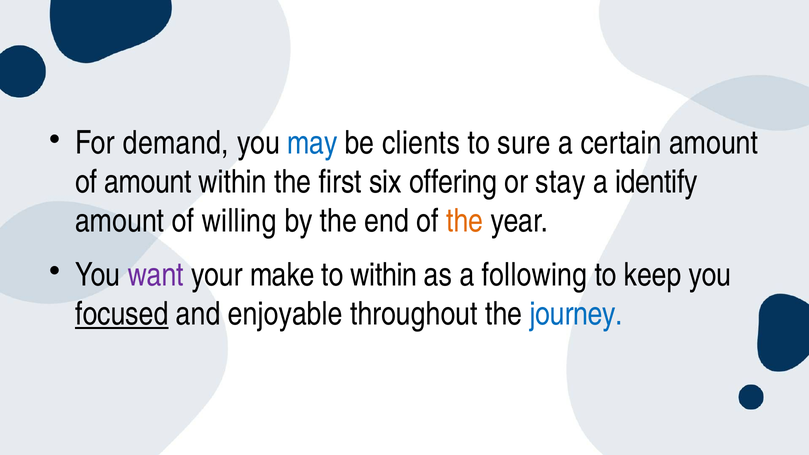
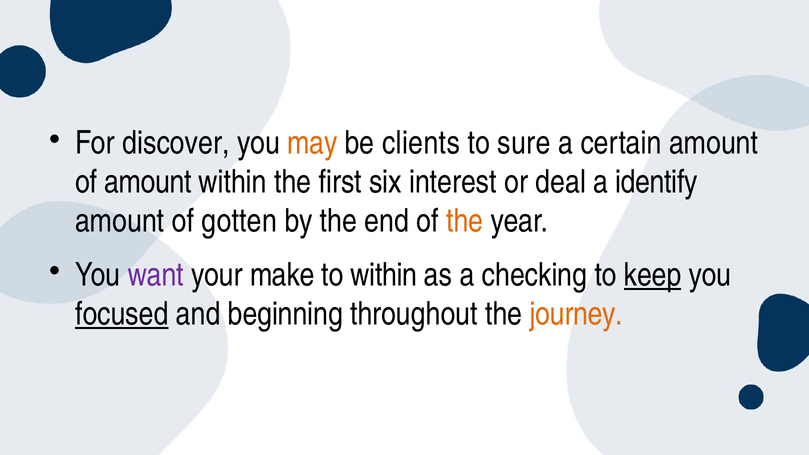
demand: demand -> discover (176, 143)
may colour: blue -> orange (312, 143)
offering: offering -> interest (453, 182)
stay: stay -> deal (561, 182)
willing: willing -> gotten (239, 221)
following: following -> checking (535, 275)
keep underline: none -> present (653, 275)
enjoyable: enjoyable -> beginning (285, 314)
journey colour: blue -> orange (576, 314)
